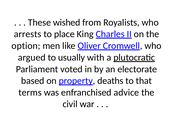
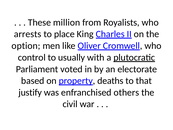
wished: wished -> million (67, 22)
argued: argued -> control (32, 57)
terms: terms -> justify (30, 92)
advice: advice -> others (126, 92)
